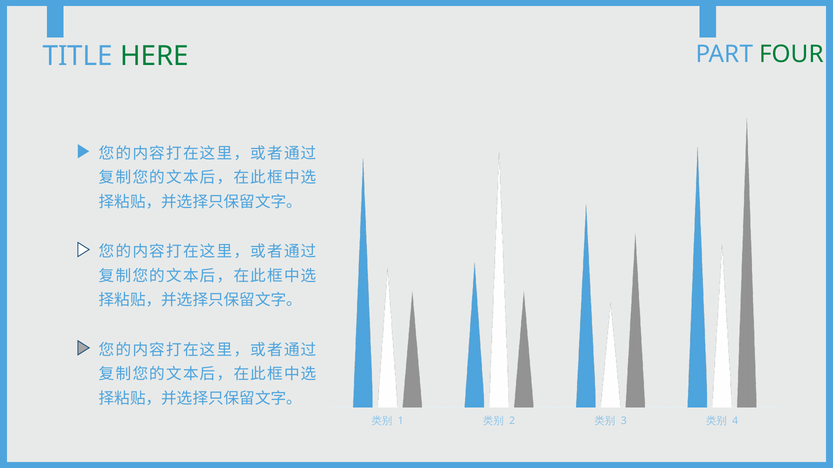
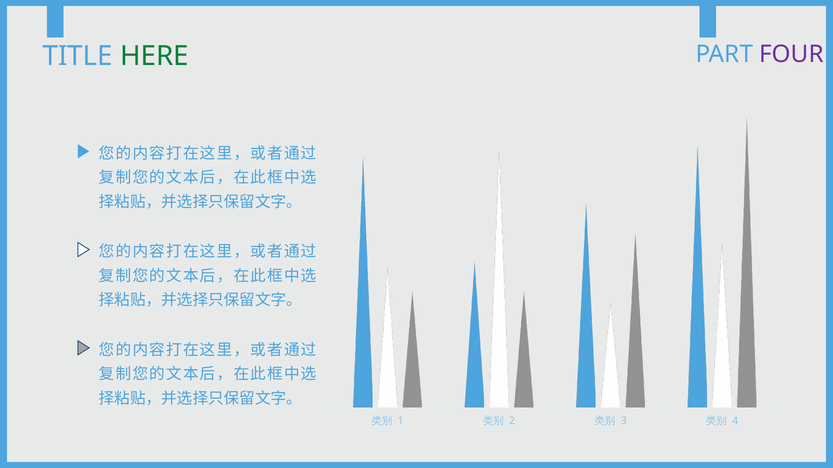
FOUR colour: green -> purple (792, 55)
